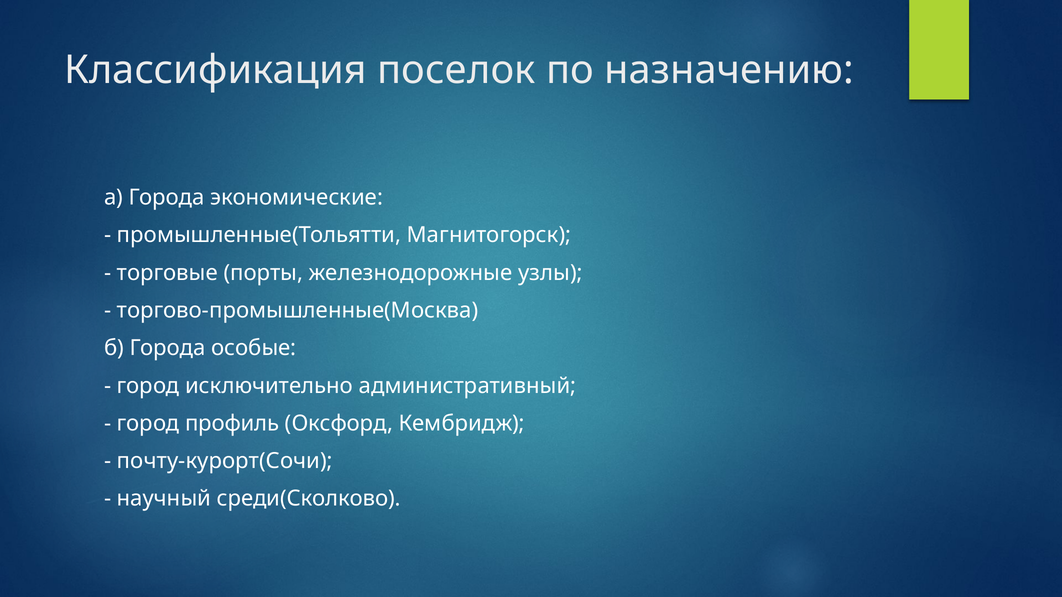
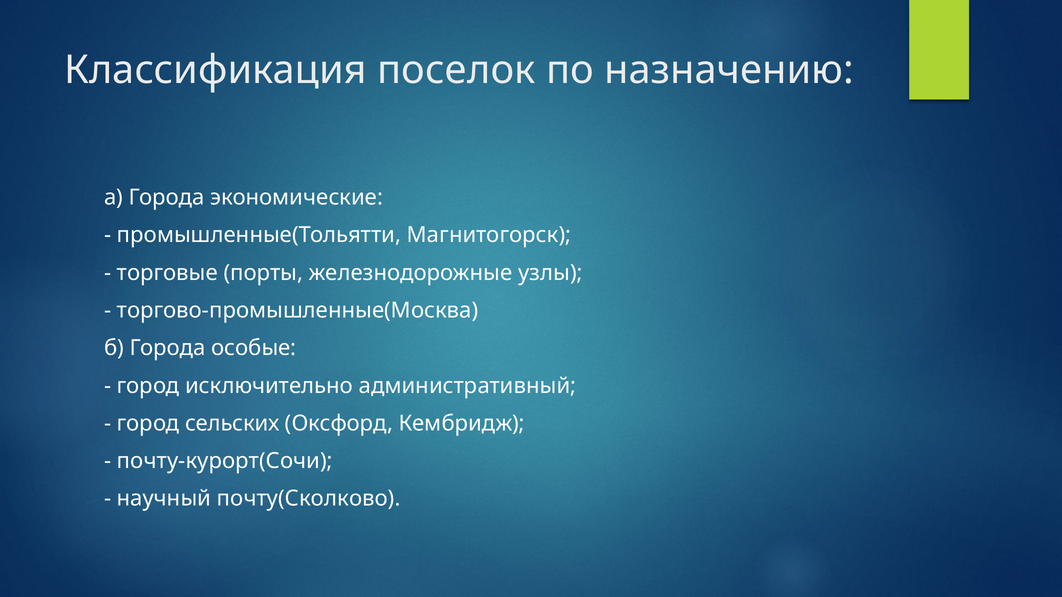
профиль: профиль -> сельских (232, 424)
среди(Сколково: среди(Сколково -> почту(Сколково (309, 499)
